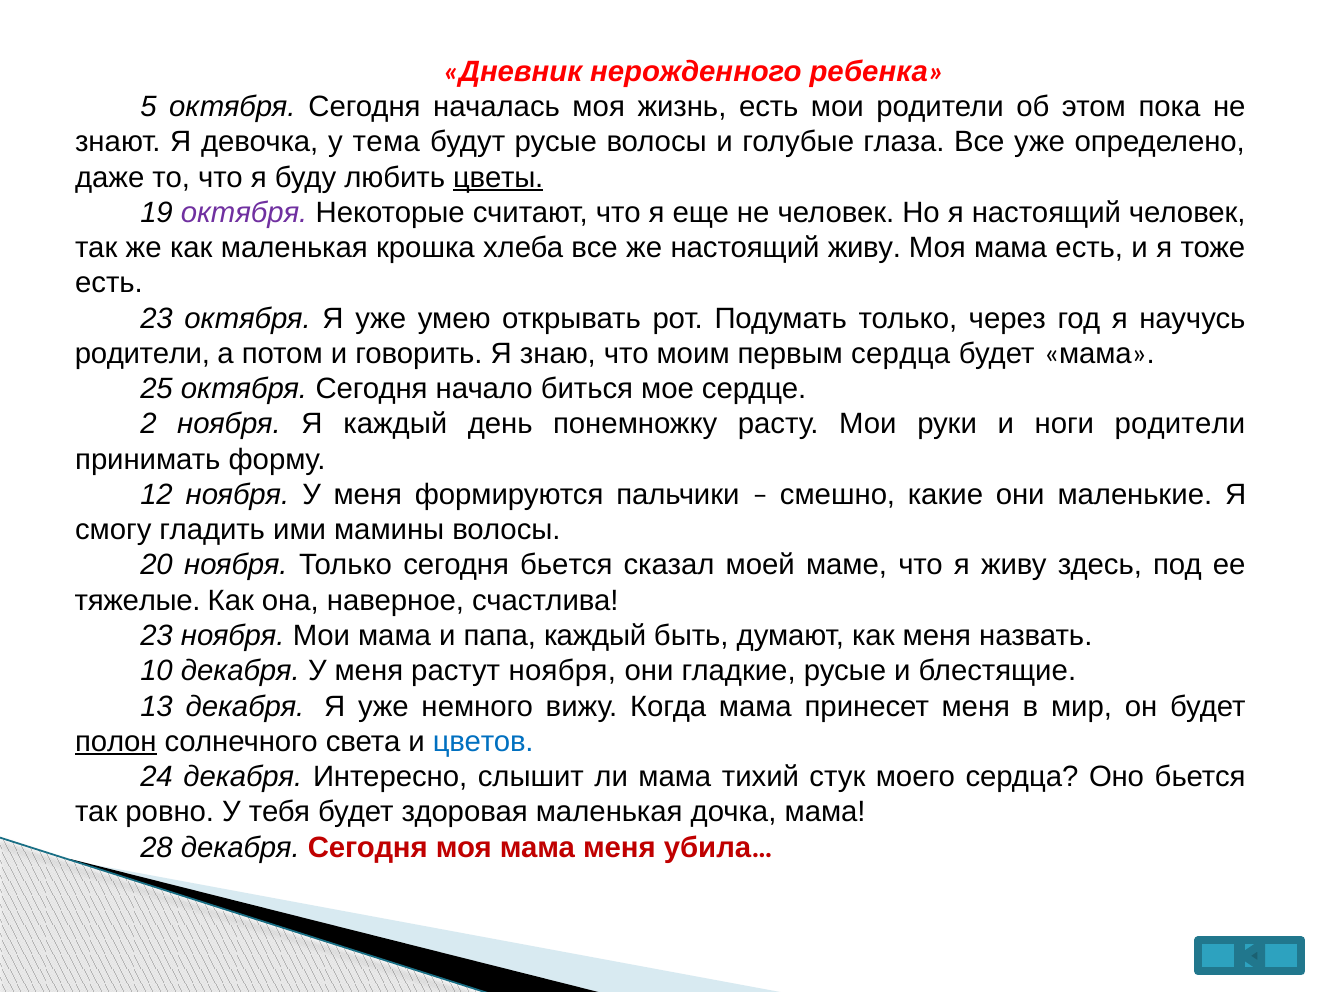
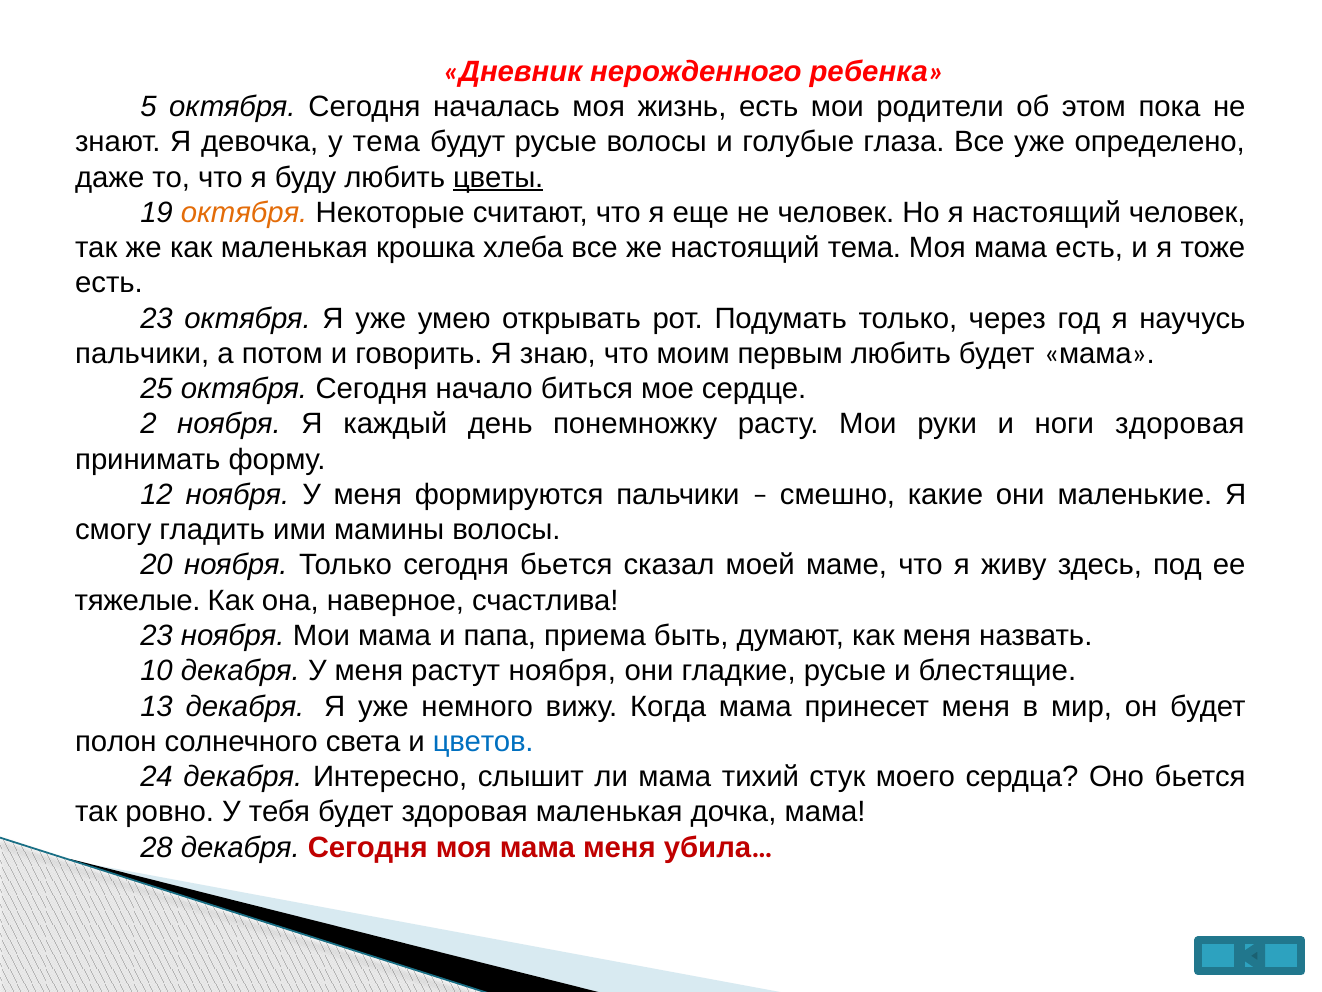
октября colour: purple -> orange (244, 213)
настоящий живу: живу -> тема (864, 248)
родители: родители -> пальчики (142, 354)
первым сердца: сердца -> любить (901, 354)
ноги родители: родители -> здоровая (1180, 424)
папа каждый: каждый -> приема (595, 635)
полон underline: present -> none (116, 741)
